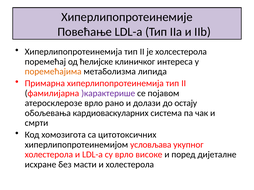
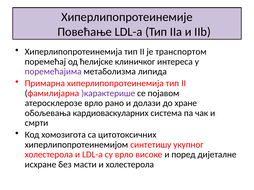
холсестерола: холсестерола -> транспортом (181, 52)
поремећајима colour: orange -> purple (53, 72)
остају: остају -> хране (186, 103)
условљава: условљава -> синтетишу (151, 145)
